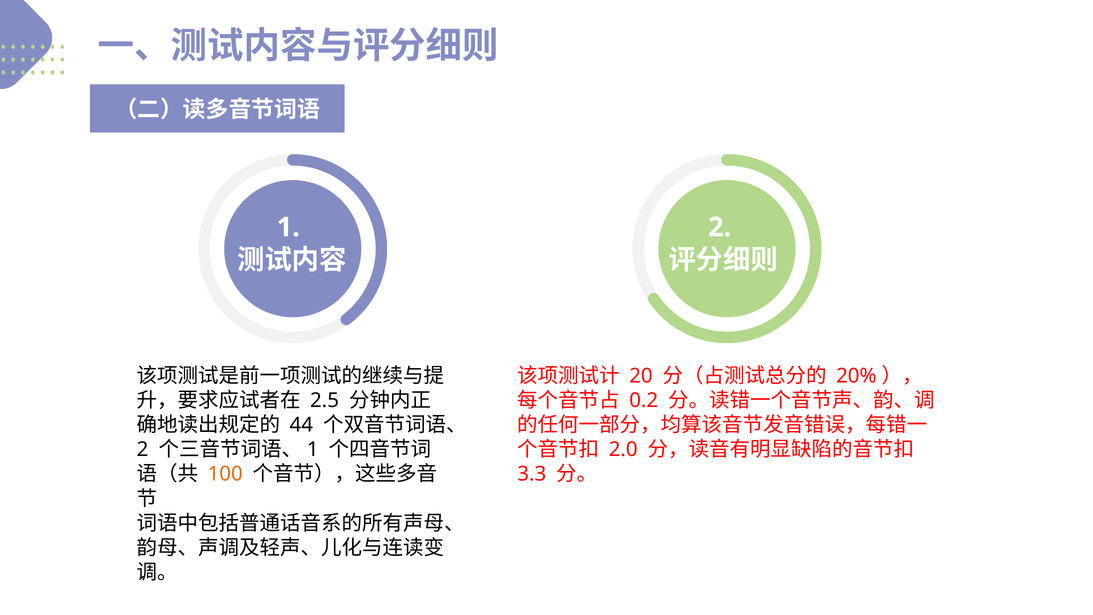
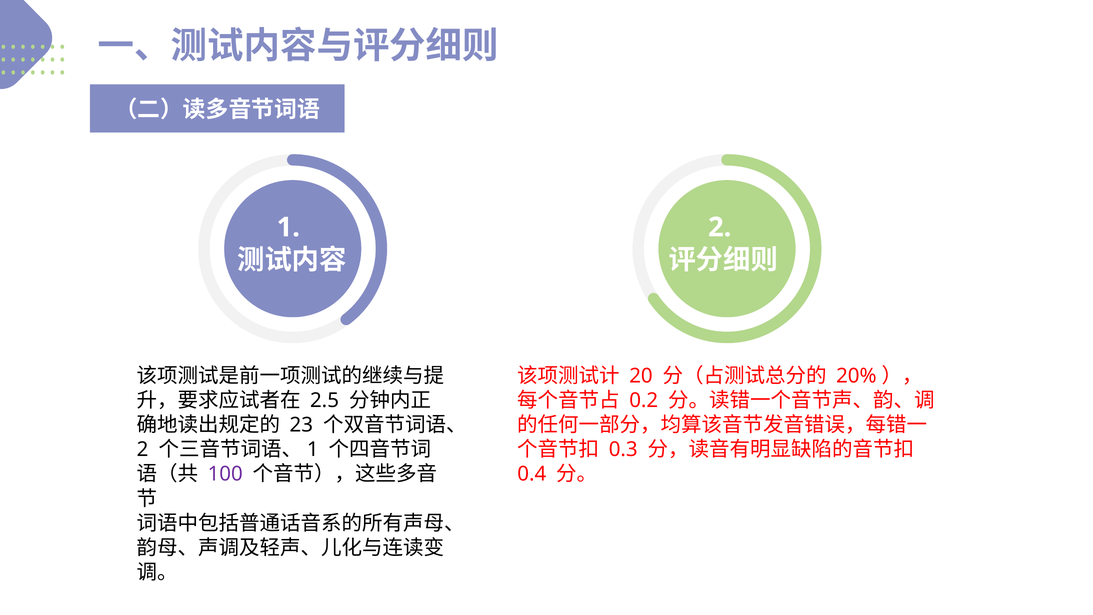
44: 44 -> 23 (301, 425)
2.0: 2.0 -> 0.3 (623, 449)
100 colour: orange -> purple (225, 474)
3.3: 3.3 -> 0.4 (532, 474)
